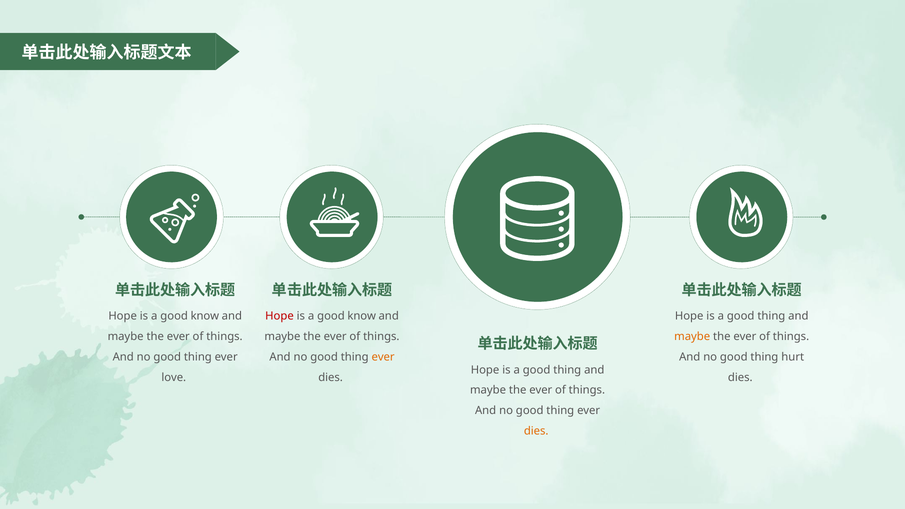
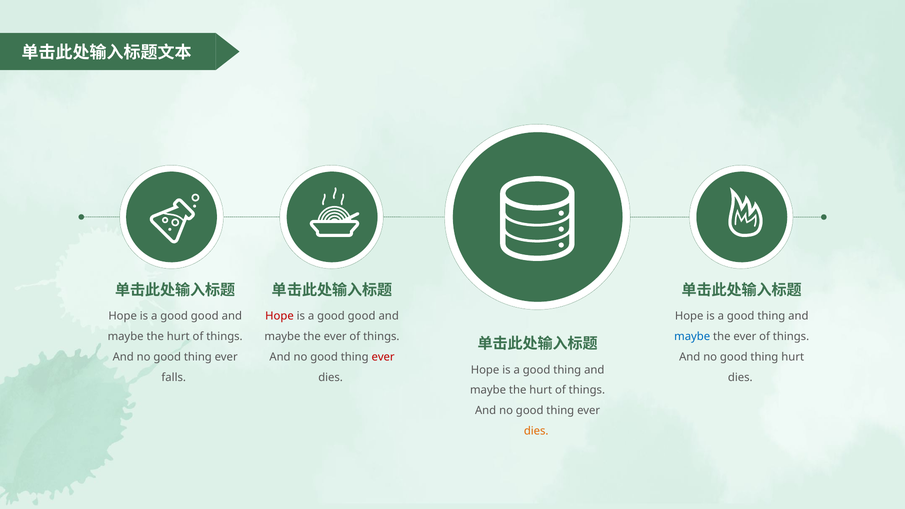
know: know -> good (205, 316)
know: know -> good (362, 316)
ever: ever -> hurt (178, 337)
maybe colour: orange -> blue (692, 337)
ever colour: orange -> red (383, 357)
love: love -> falls (174, 377)
ever: ever -> hurt (541, 390)
